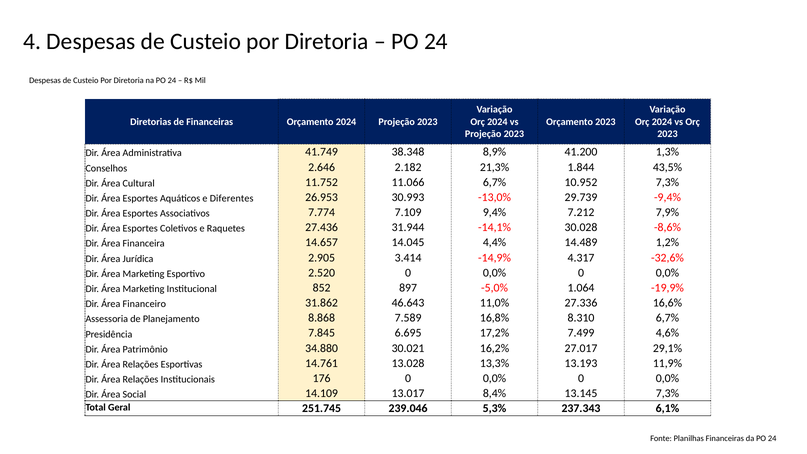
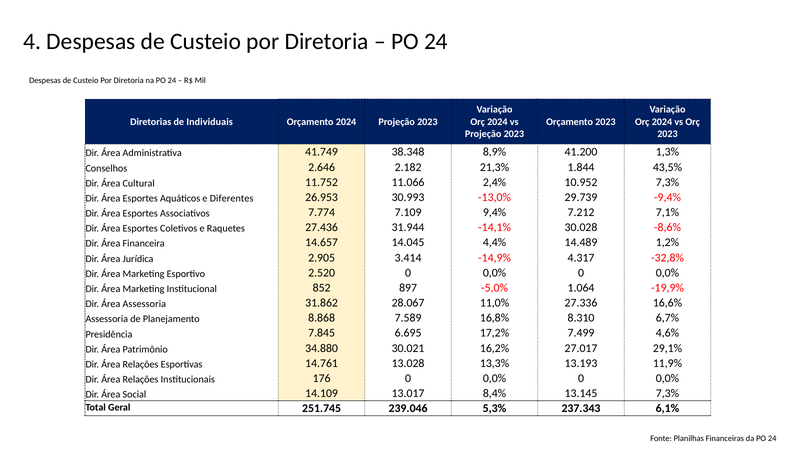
de Financeiras: Financeiras -> Individuais (210, 122)
11.066 6,7%: 6,7% -> 2,4% (495, 182)
7,9%: 7,9% -> 7,1% (667, 212)
-32,6%: -32,6% -> -32,8% (667, 258)
Área Financeiro: Financeiro -> Assessoria (144, 304)
46.643: 46.643 -> 28.067 (408, 303)
